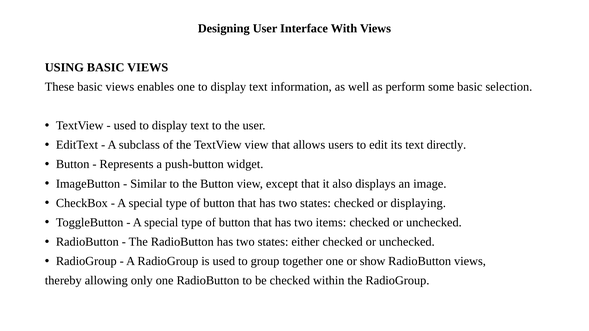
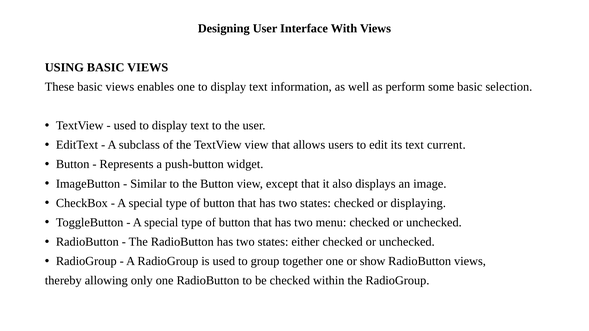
directly: directly -> current (446, 145)
items: items -> menu (331, 223)
